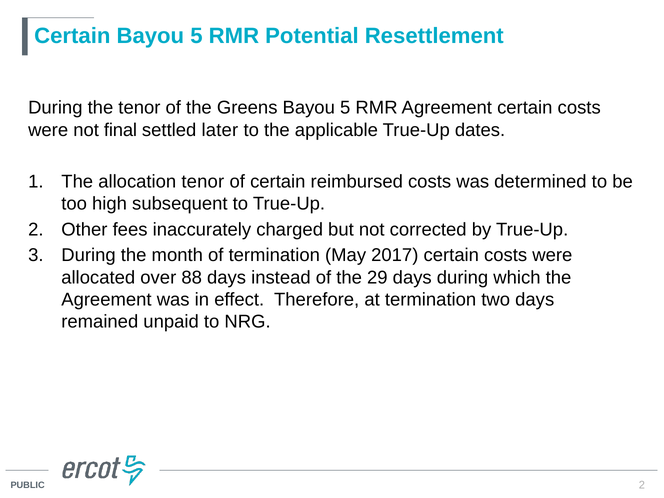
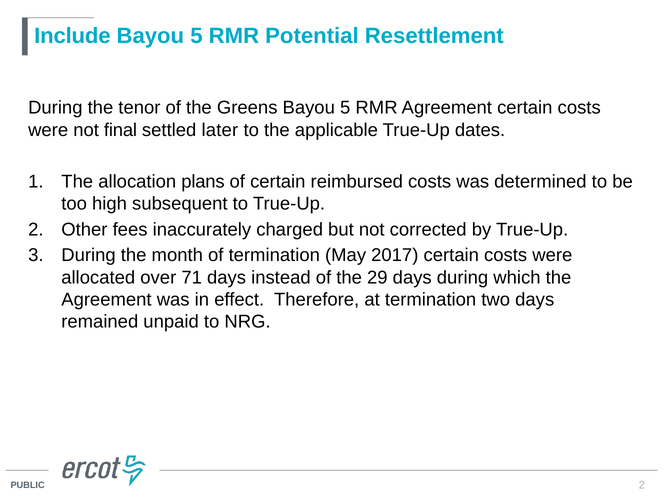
Certain: Certain -> Include (72, 36)
allocation tenor: tenor -> plans (203, 182)
88: 88 -> 71 (192, 278)
